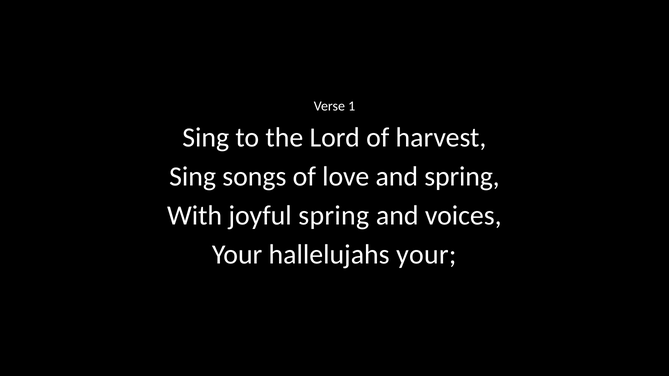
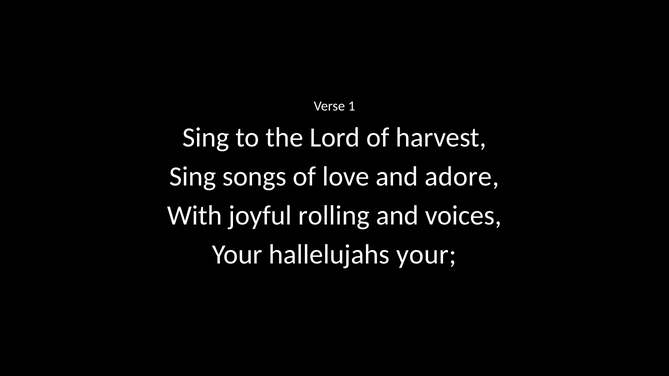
and spring: spring -> adore (462, 177)
joyful spring: spring -> rolling (334, 216)
